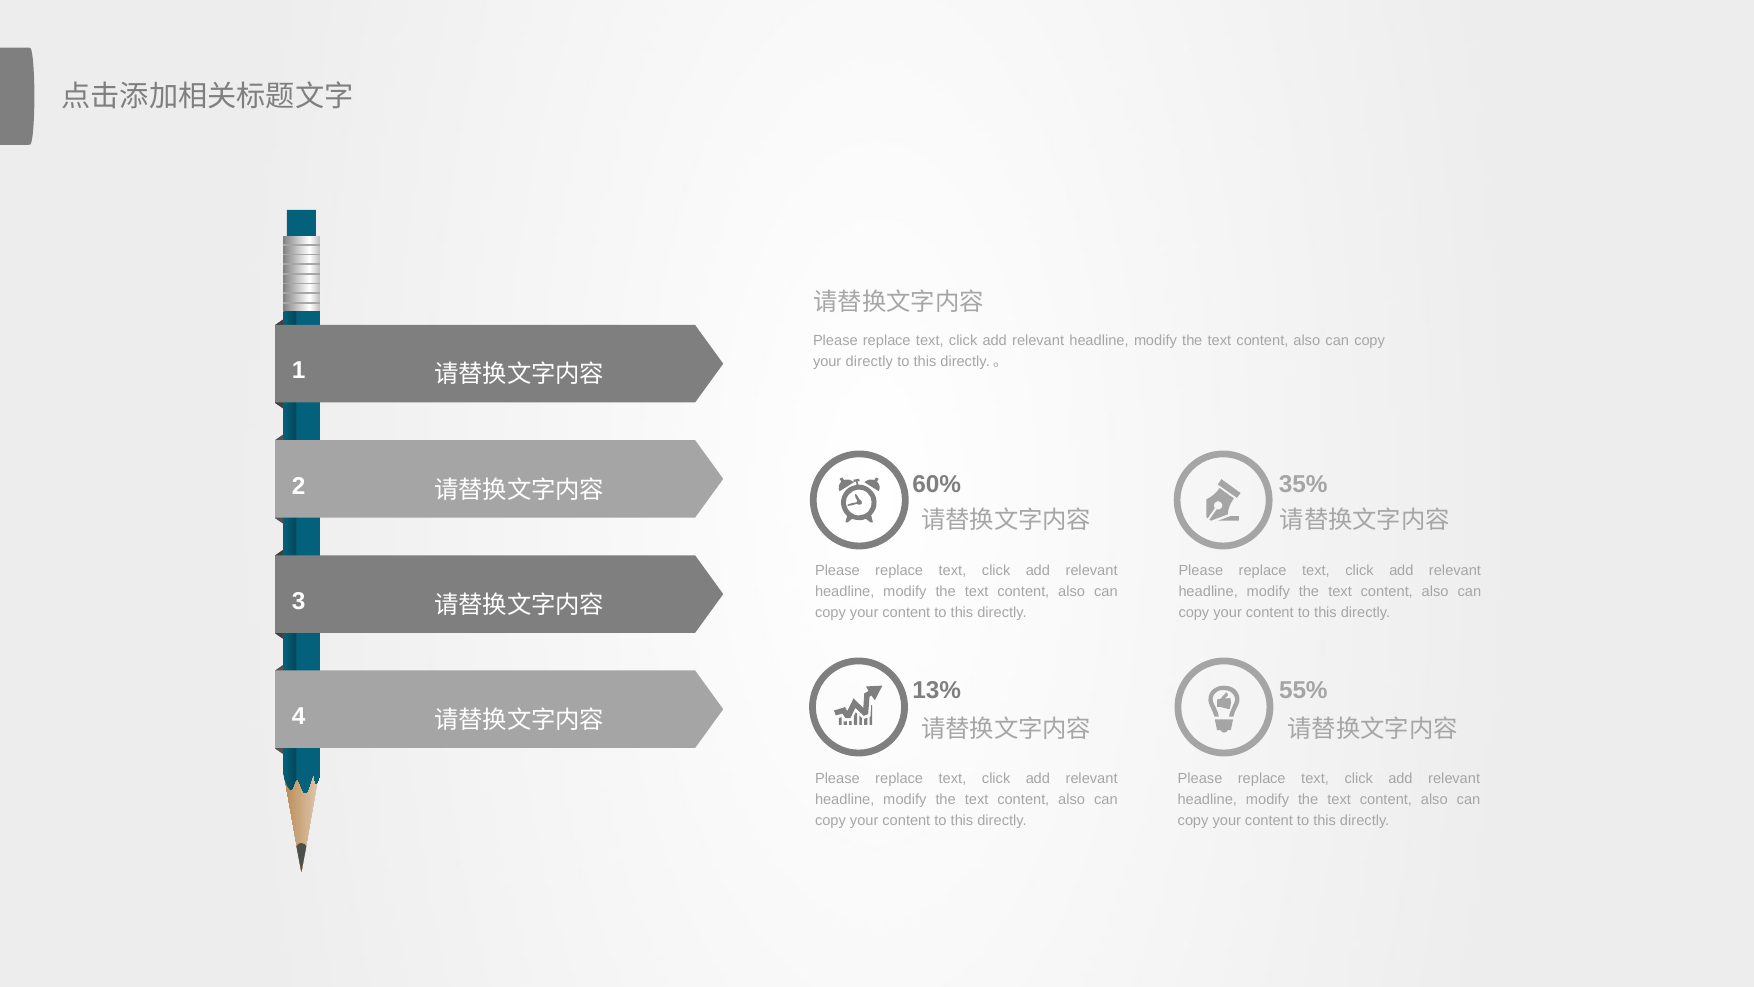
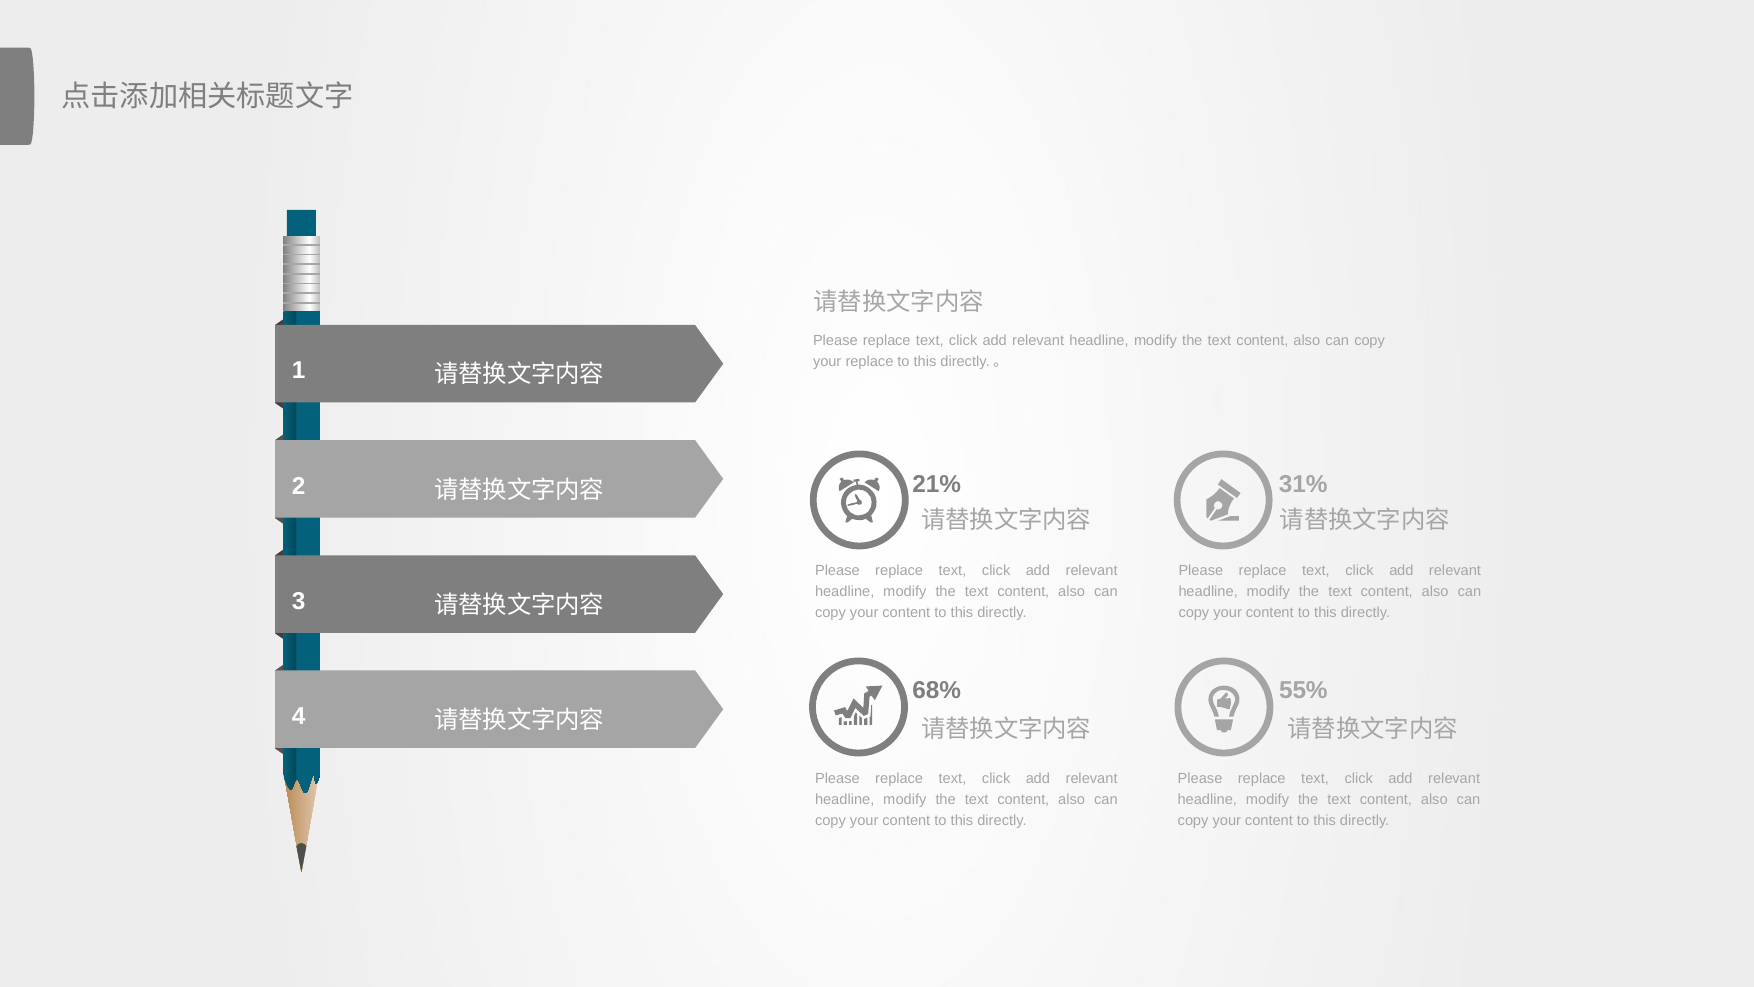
your directly: directly -> replace (869, 362)
60%: 60% -> 21% (937, 484)
35%: 35% -> 31% (1303, 484)
13%: 13% -> 68% (937, 690)
